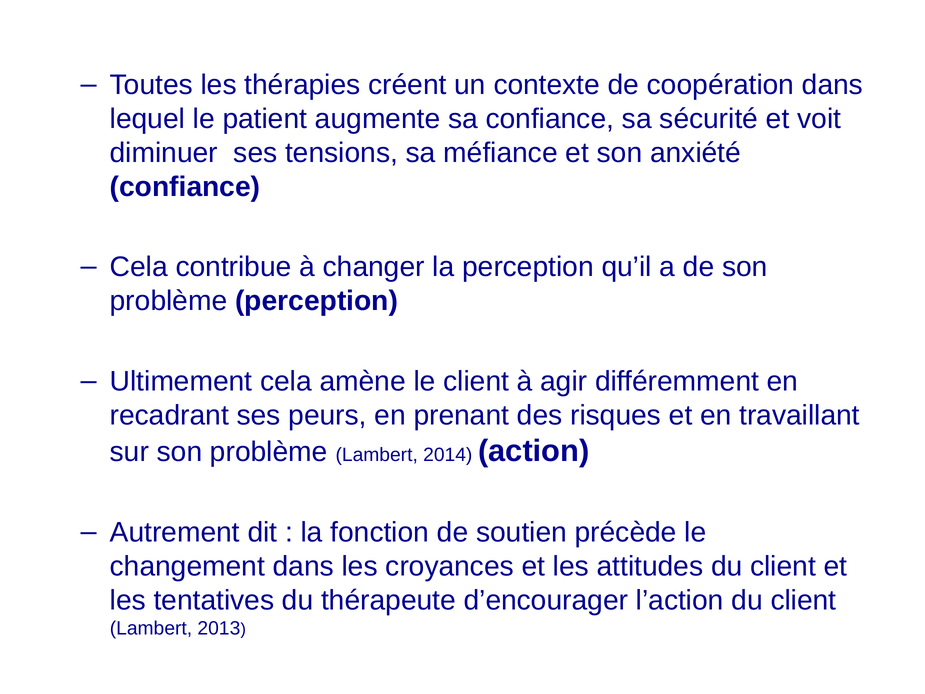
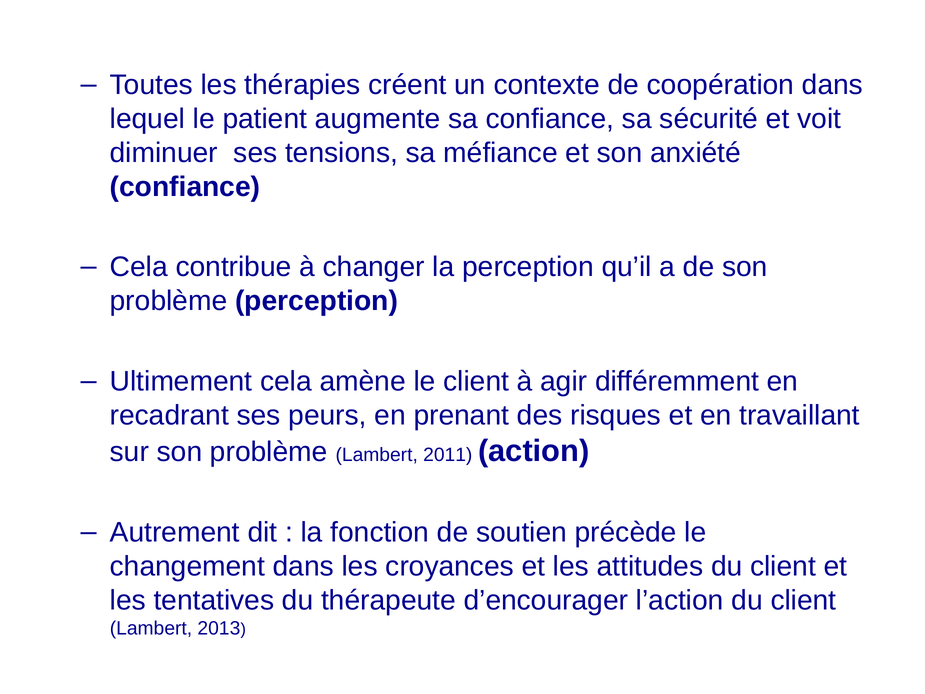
2014: 2014 -> 2011 (448, 455)
